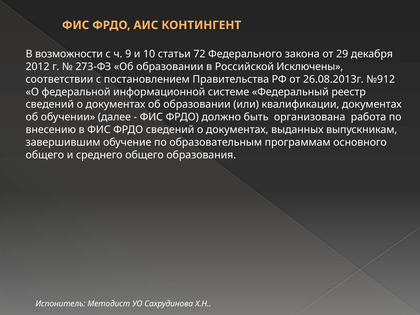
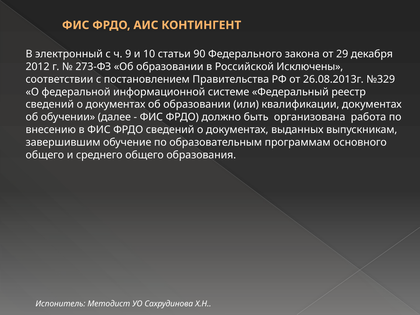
возможности: возможности -> электронный (69, 54)
72: 72 -> 90 (199, 54)
№912: №912 -> №329 (381, 79)
